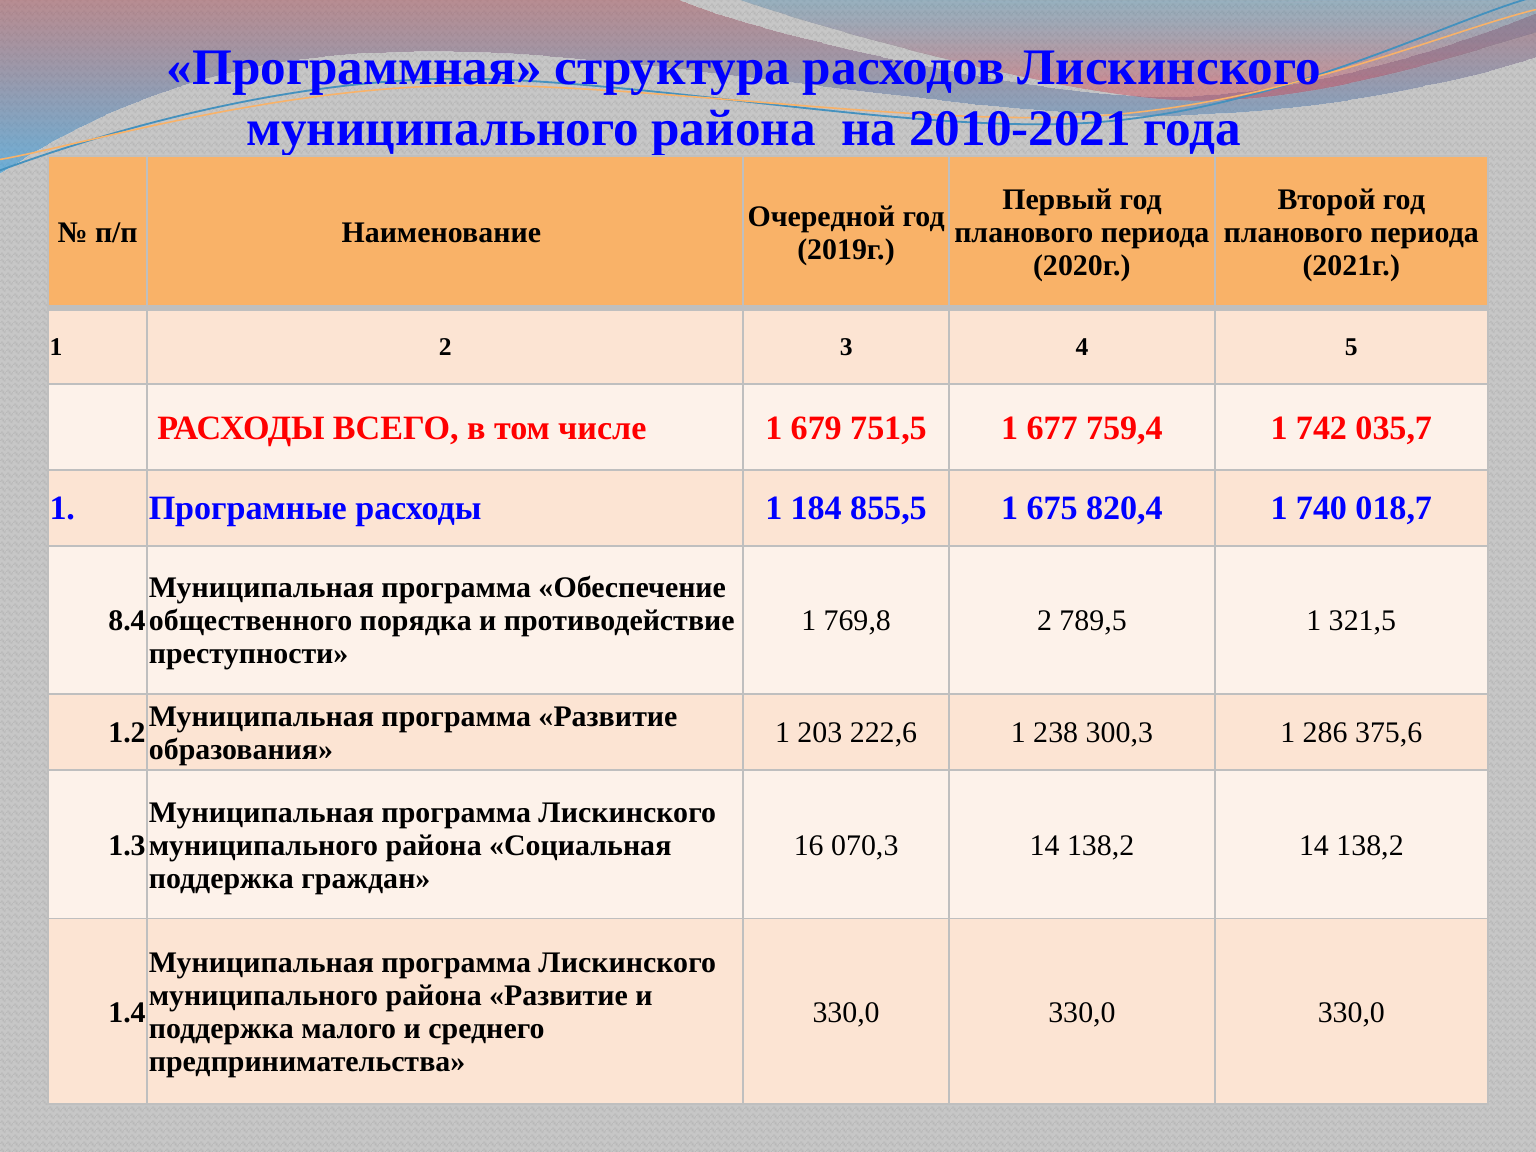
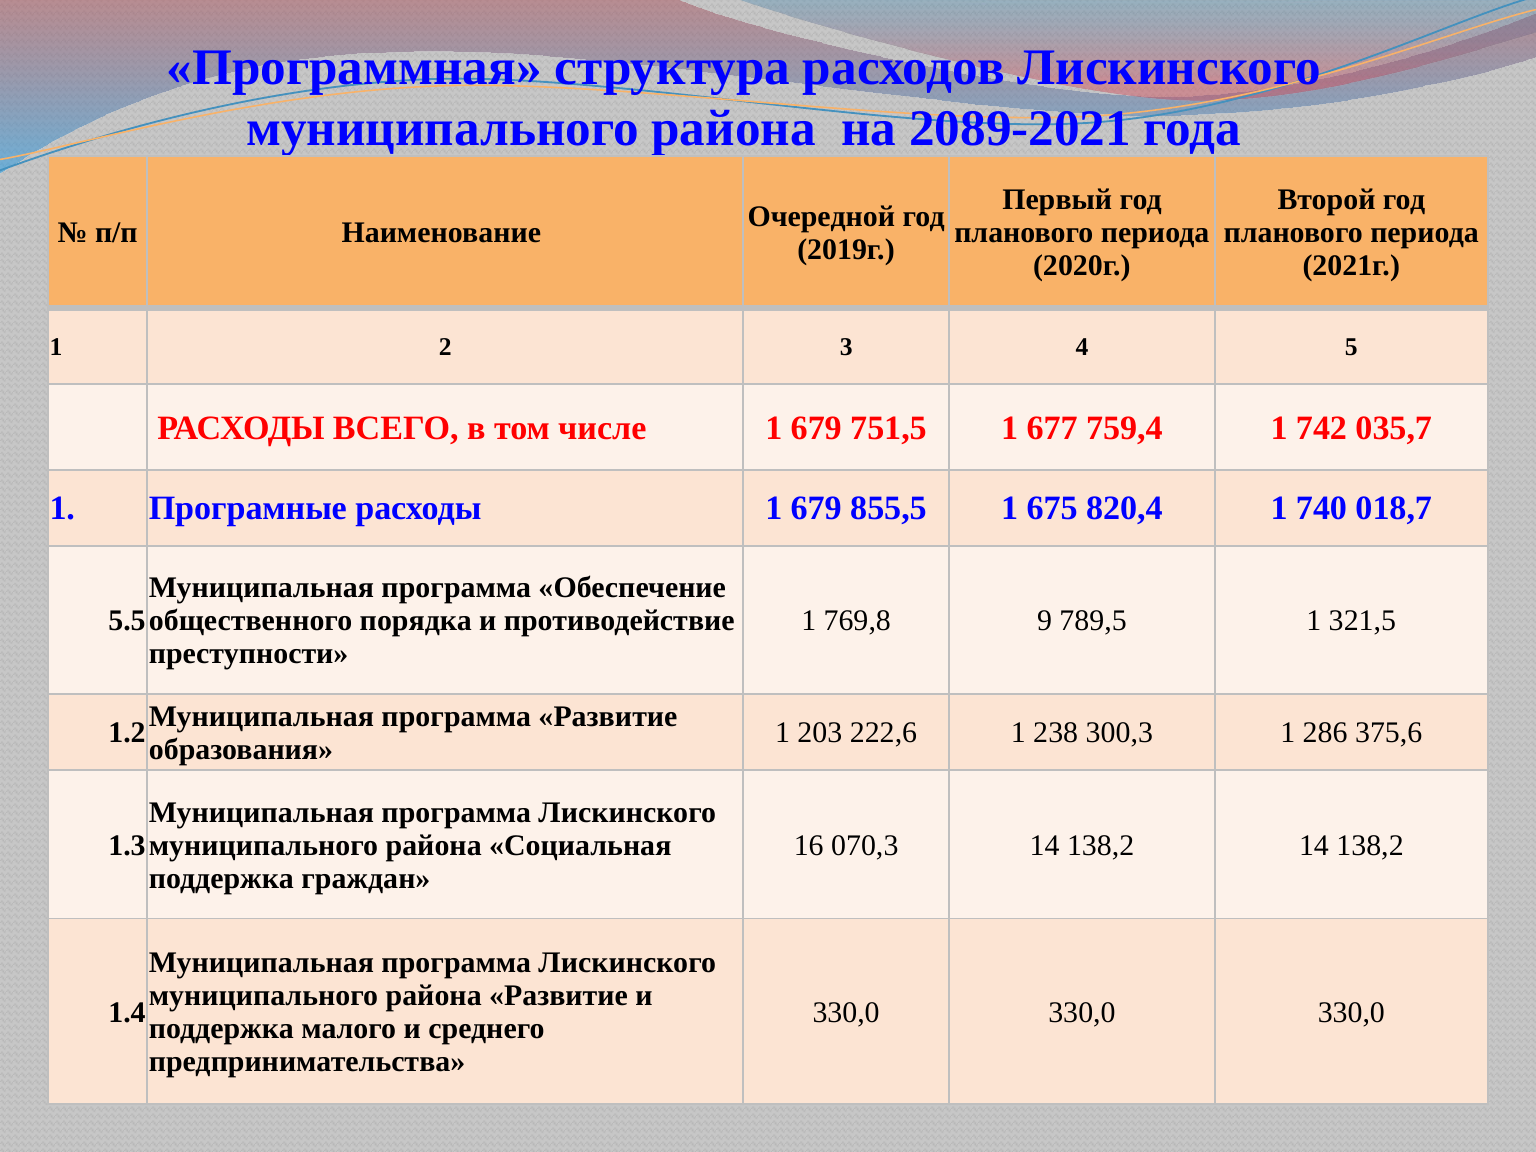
2010-2021: 2010-2021 -> 2089-2021 (1020, 129)
расходы 1 184: 184 -> 679 (816, 509)
8.4: 8.4 -> 5.5 (127, 621)
769,8 2: 2 -> 9 (1045, 621)
